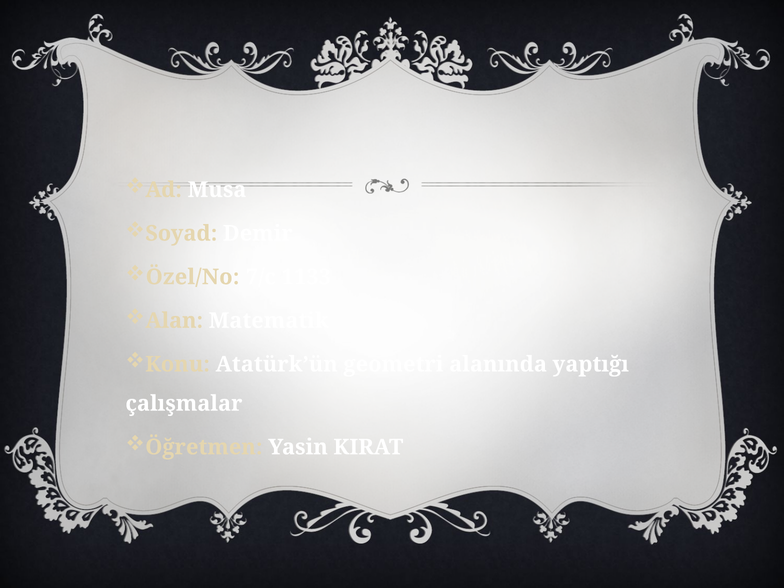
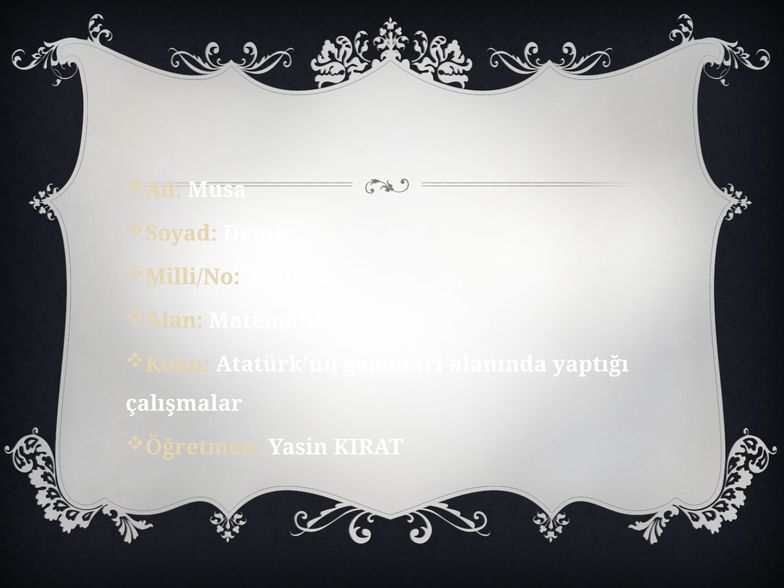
Özel/No: Özel/No -> Milli/No (193, 277)
